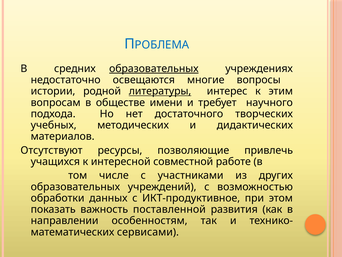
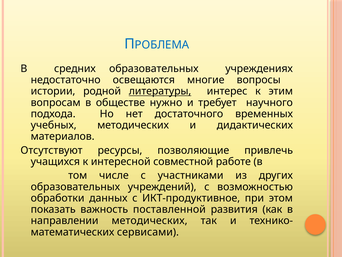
образовательных underline: present -> none (154, 69)
имени: имени -> нужно (166, 102)
творческих: творческих -> временных (264, 114)
направлении особенностям: особенностям -> методических (150, 220)
